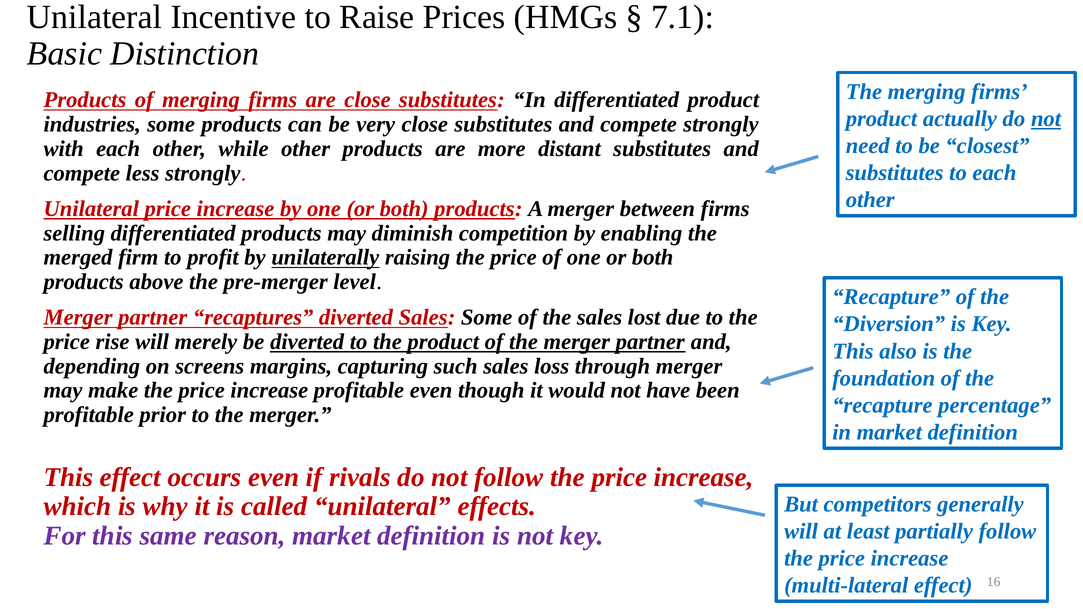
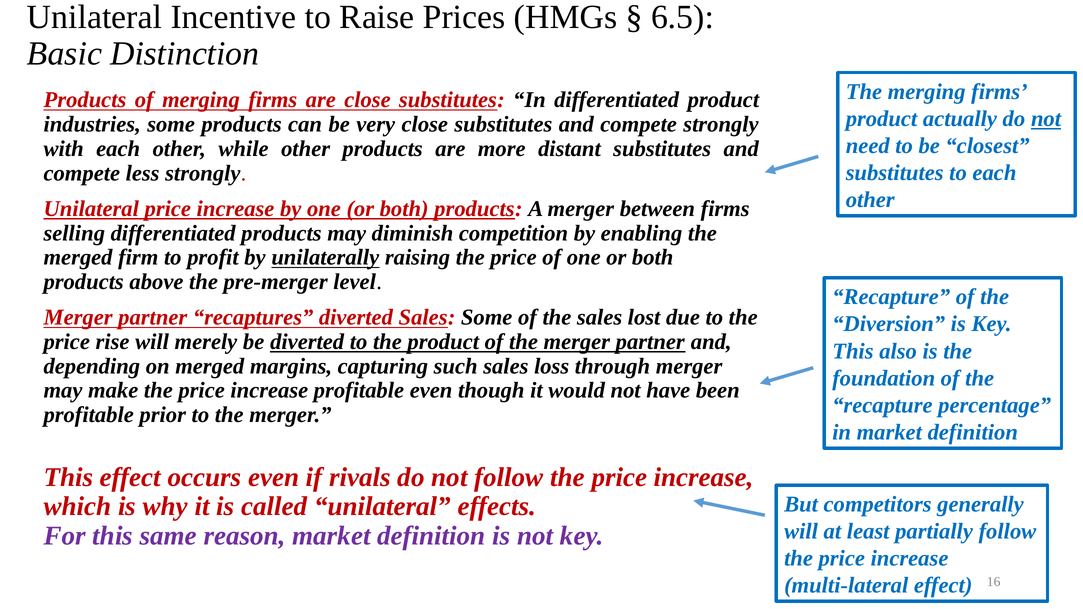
7.1: 7.1 -> 6.5 (682, 17)
on screens: screens -> merged (210, 366)
